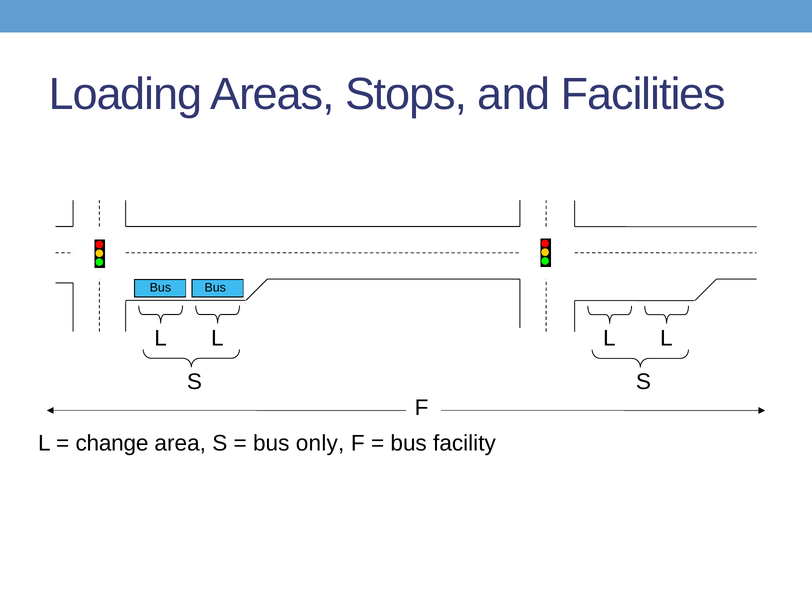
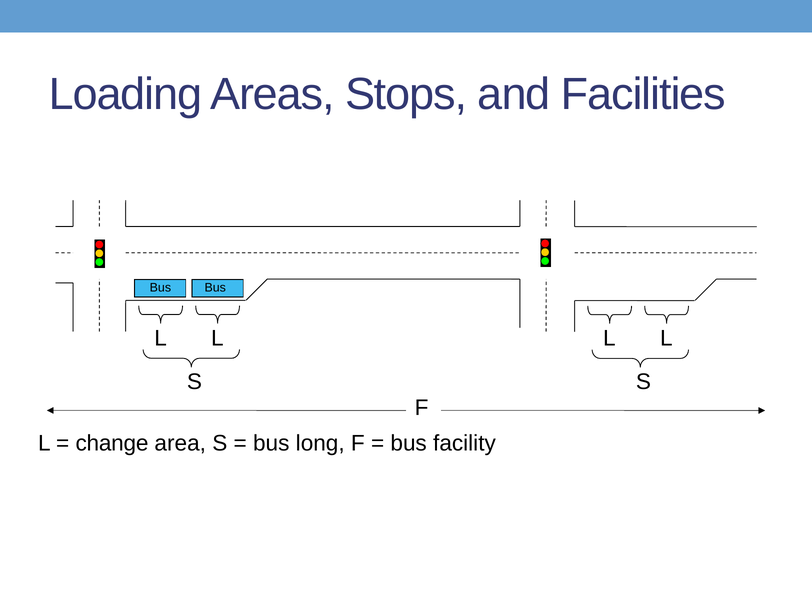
only: only -> long (320, 443)
